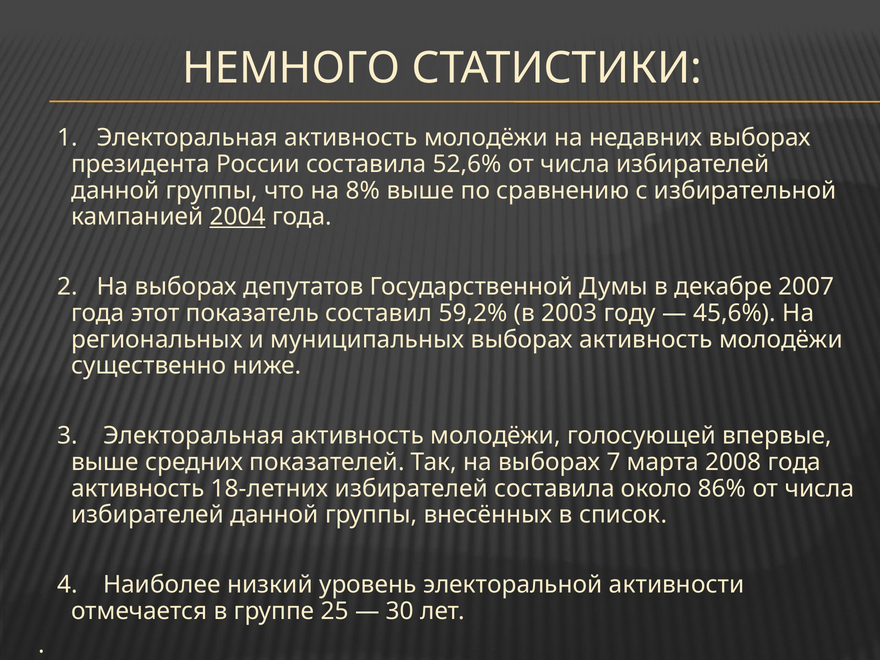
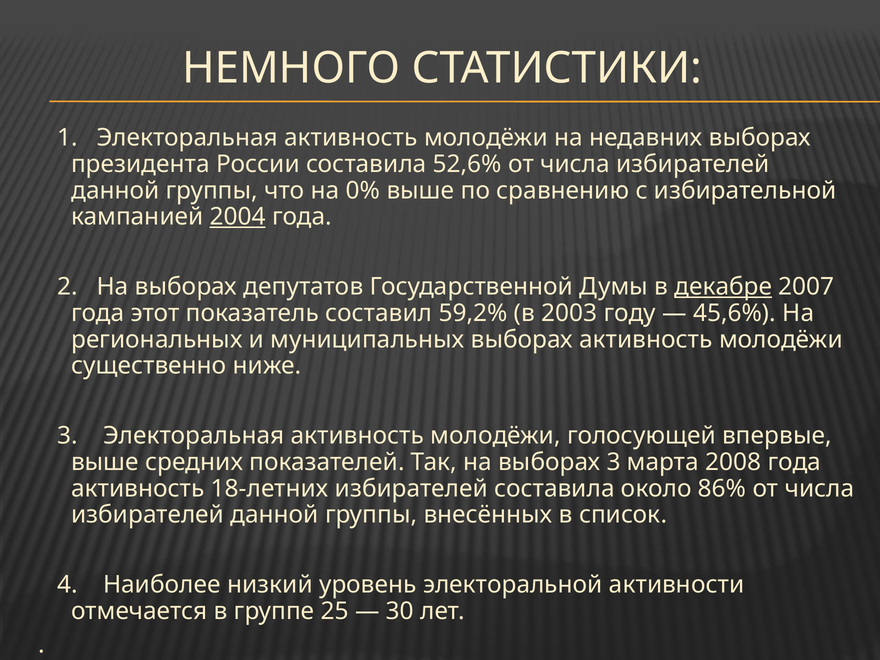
8%: 8% -> 0% (363, 190)
декабре underline: none -> present (723, 287)
выборах 7: 7 -> 3 (614, 462)
